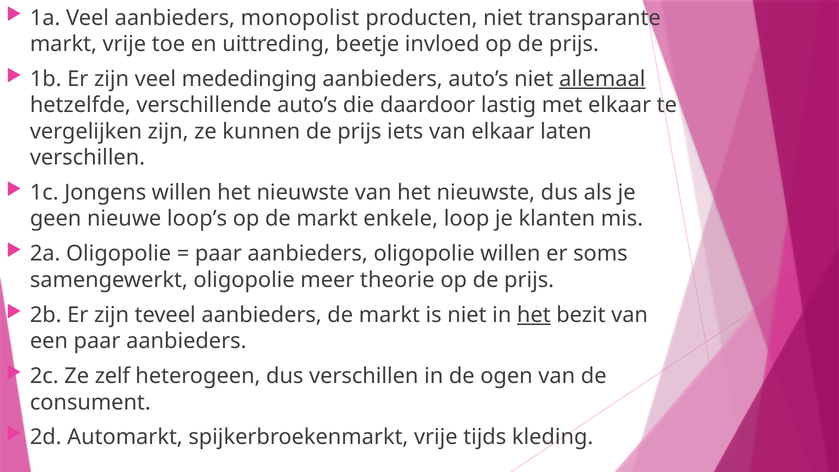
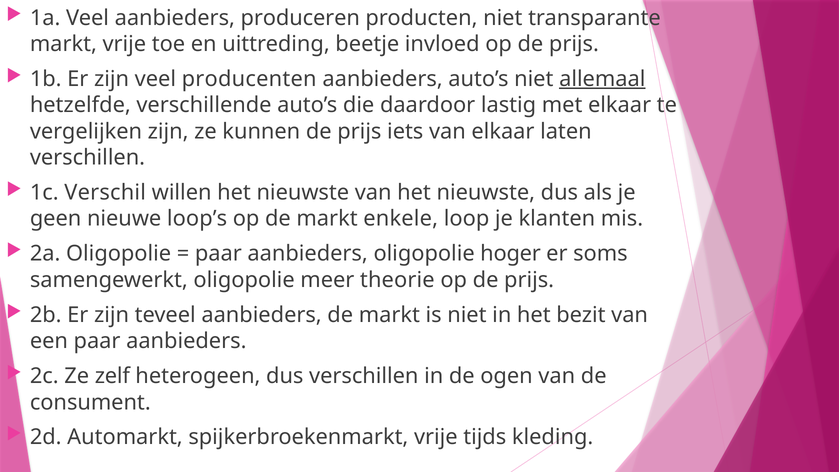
monopolist: monopolist -> produceren (300, 18)
mededinging: mededinging -> producenten (249, 79)
Jongens: Jongens -> Verschil (105, 193)
oligopolie willen: willen -> hoger (511, 254)
het underline: present -> none (534, 315)
